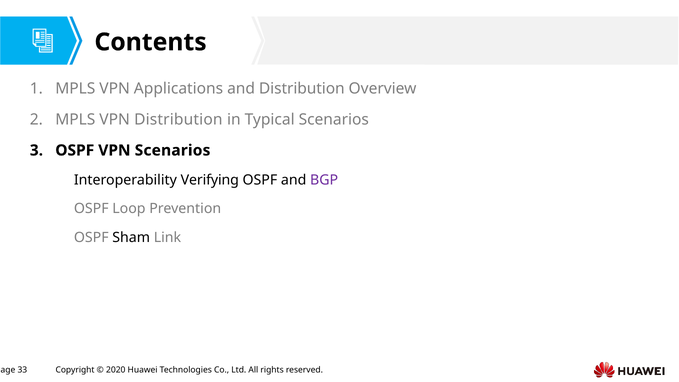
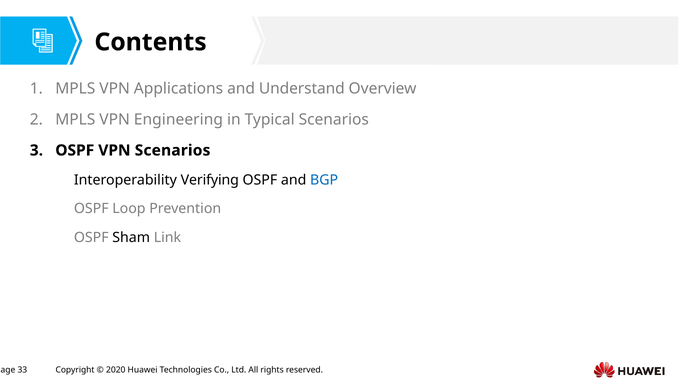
and Distribution: Distribution -> Understand (302, 89)
VPN Distribution: Distribution -> Engineering (178, 120)
BGP colour: purple -> blue (324, 180)
